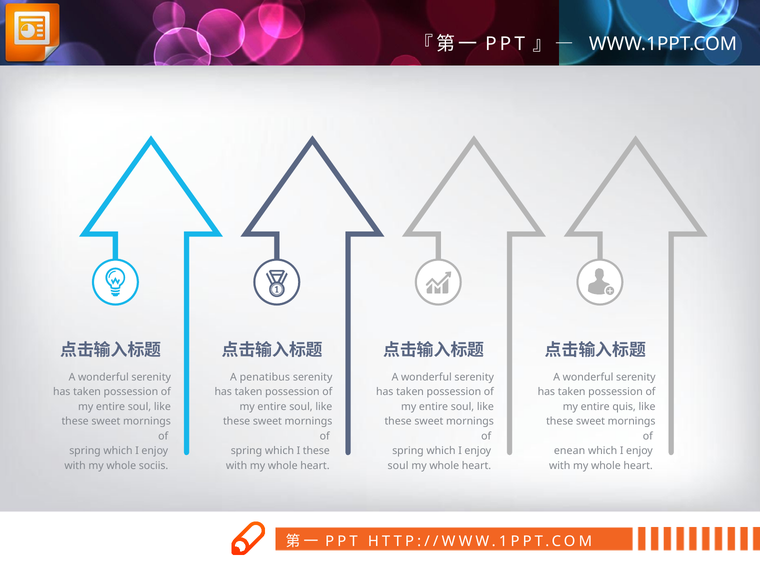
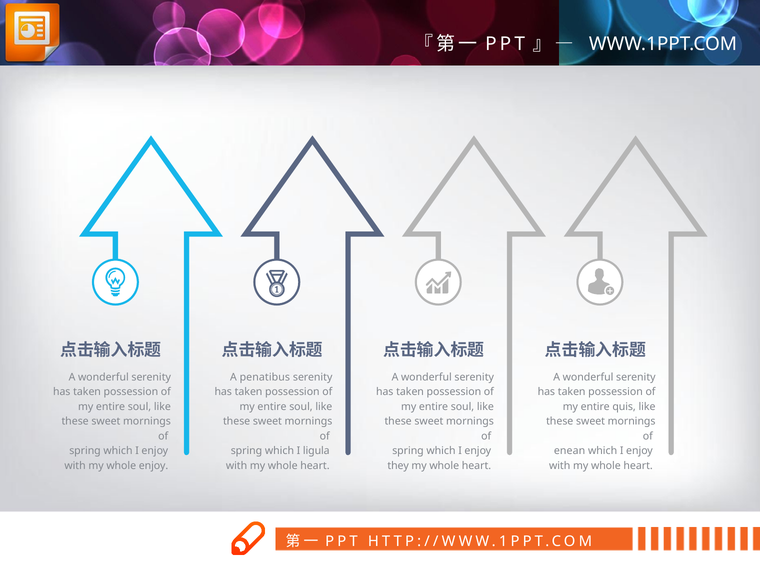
I these: these -> ligula (316, 451)
whole sociis: sociis -> enjoy (154, 466)
soul: soul -> they (398, 466)
